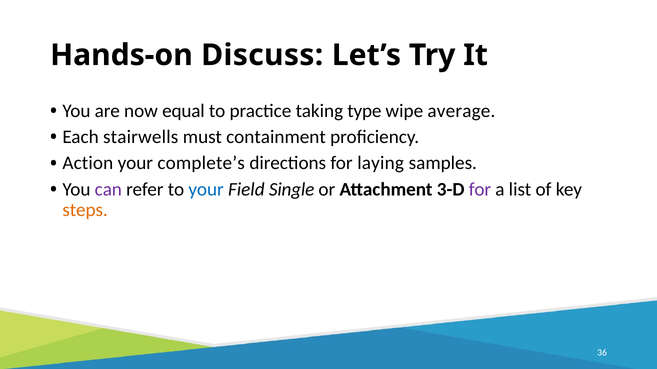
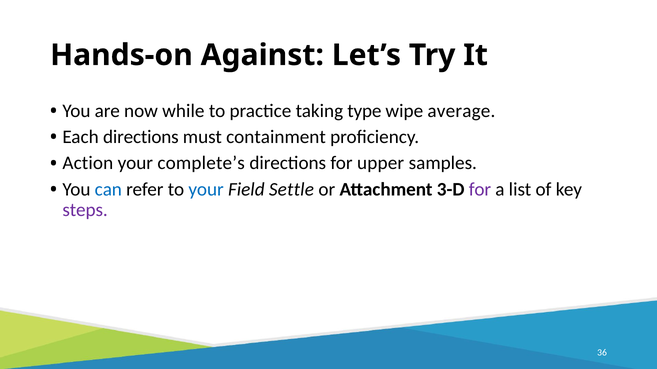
Discuss: Discuss -> Against (262, 55)
equal: equal -> while (183, 111)
Each stairwells: stairwells -> directions (141, 137)
laying: laying -> upper (381, 163)
can colour: purple -> blue (108, 190)
Single: Single -> Settle (291, 190)
steps colour: orange -> purple (85, 210)
